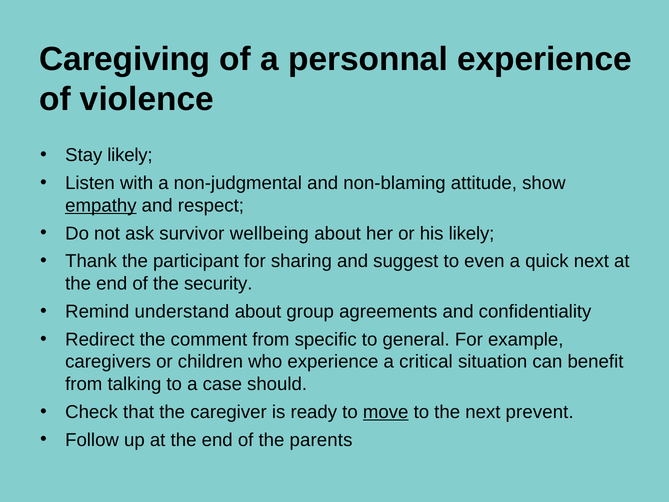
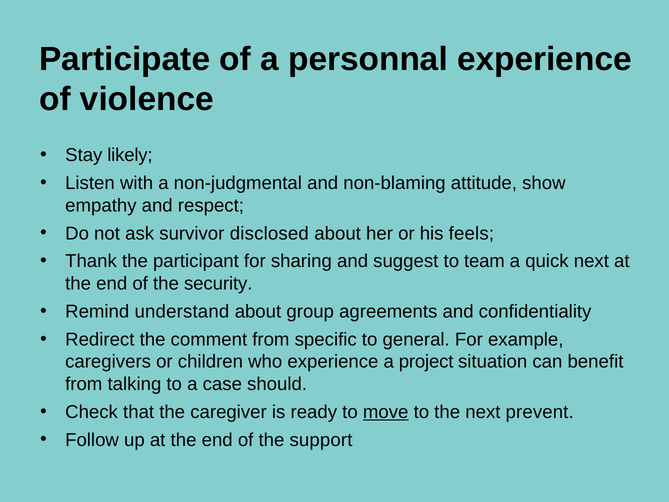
Caregiving: Caregiving -> Participate (125, 59)
empathy underline: present -> none (101, 205)
wellbeing: wellbeing -> disclosed (269, 233)
his likely: likely -> feels (471, 233)
even: even -> team (484, 261)
critical: critical -> project (426, 362)
parents: parents -> support (321, 440)
